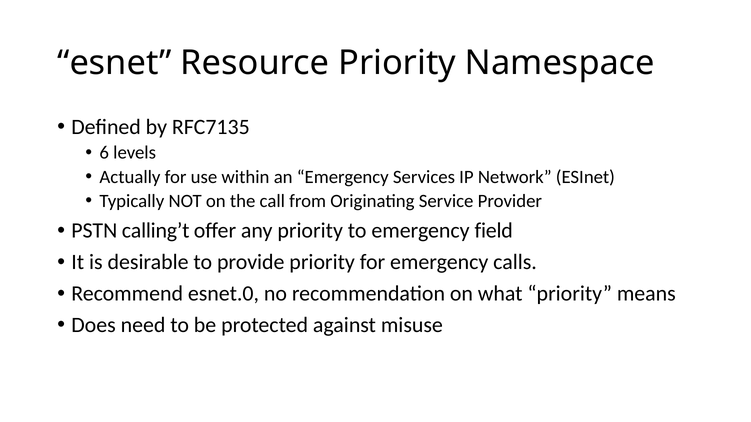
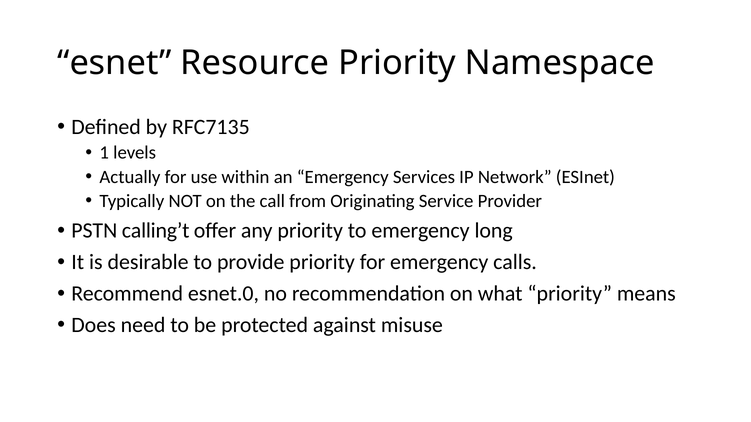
6: 6 -> 1 (104, 153)
field: field -> long (494, 231)
